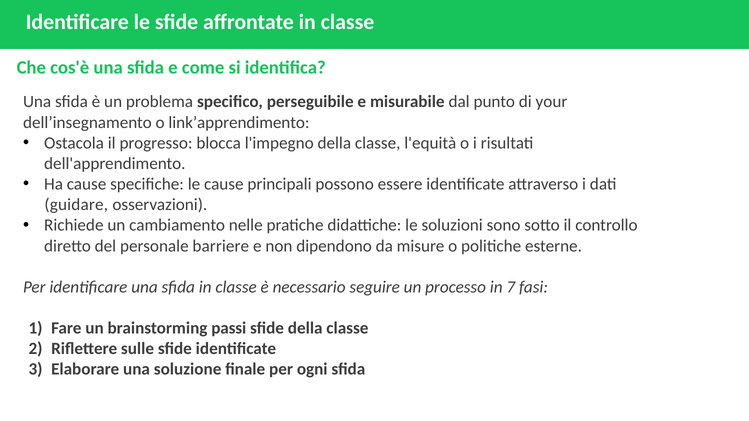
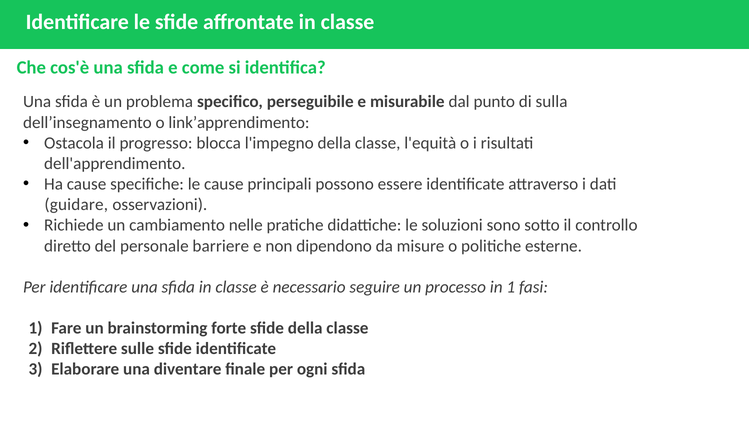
your: your -> sulla (552, 102)
in 7: 7 -> 1 (511, 287)
passi: passi -> forte (229, 328)
soluzione: soluzione -> diventare (188, 370)
